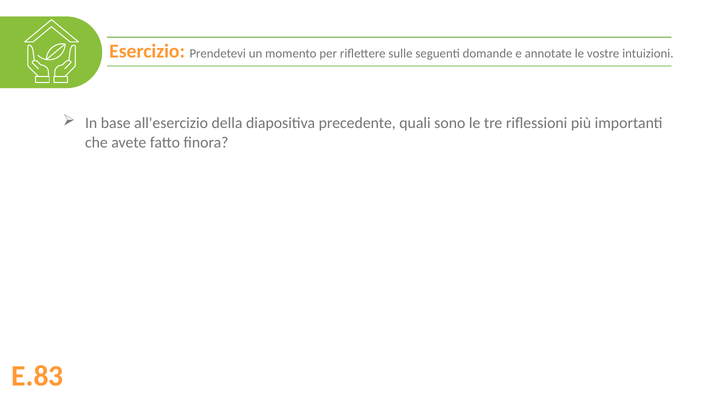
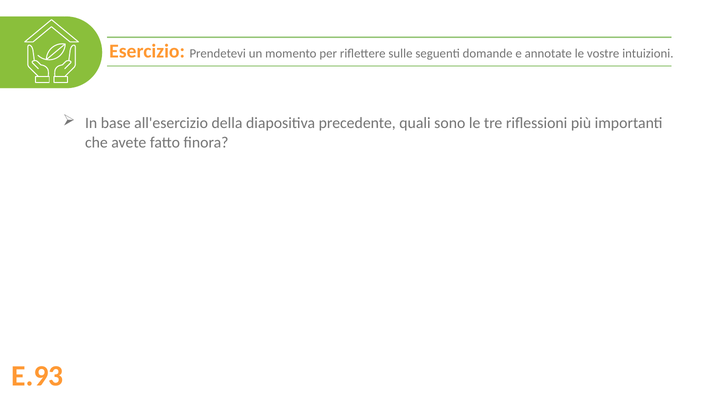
E.83: E.83 -> E.93 (37, 376)
